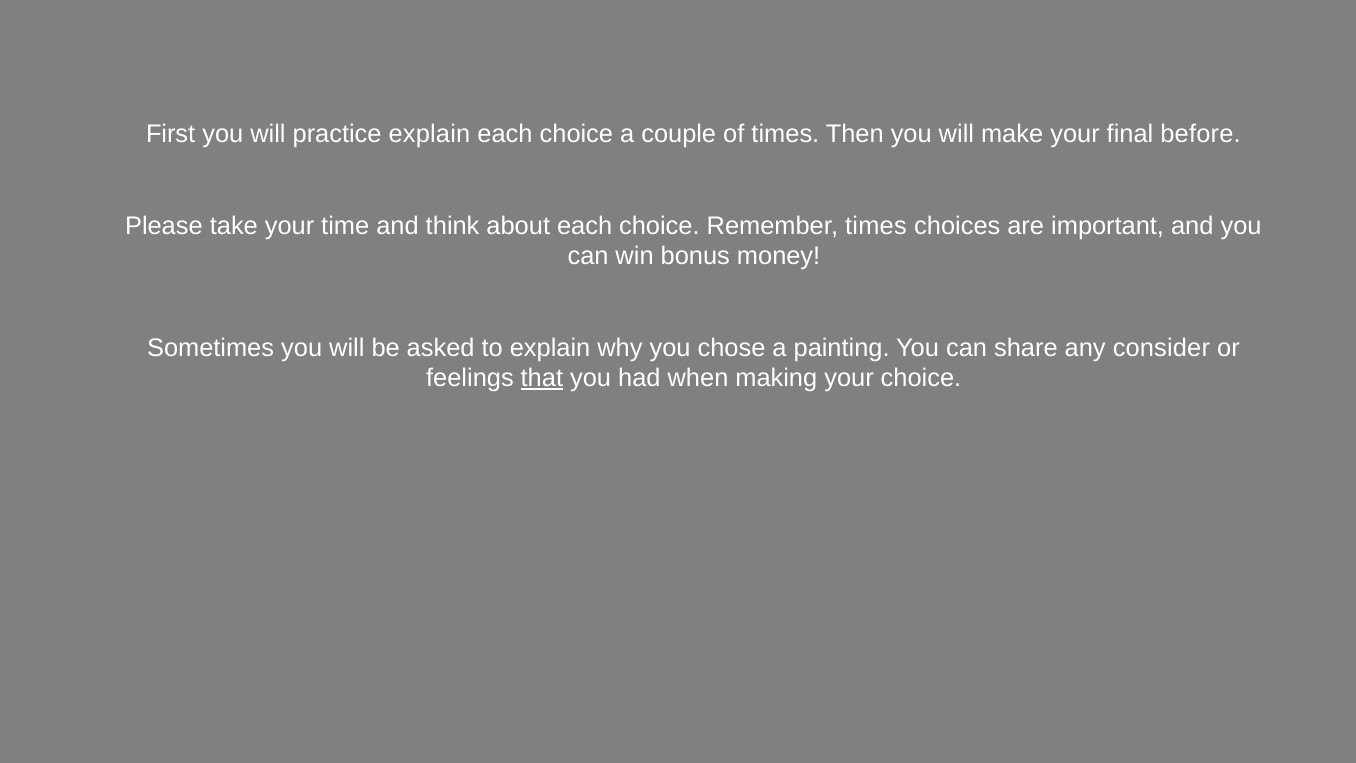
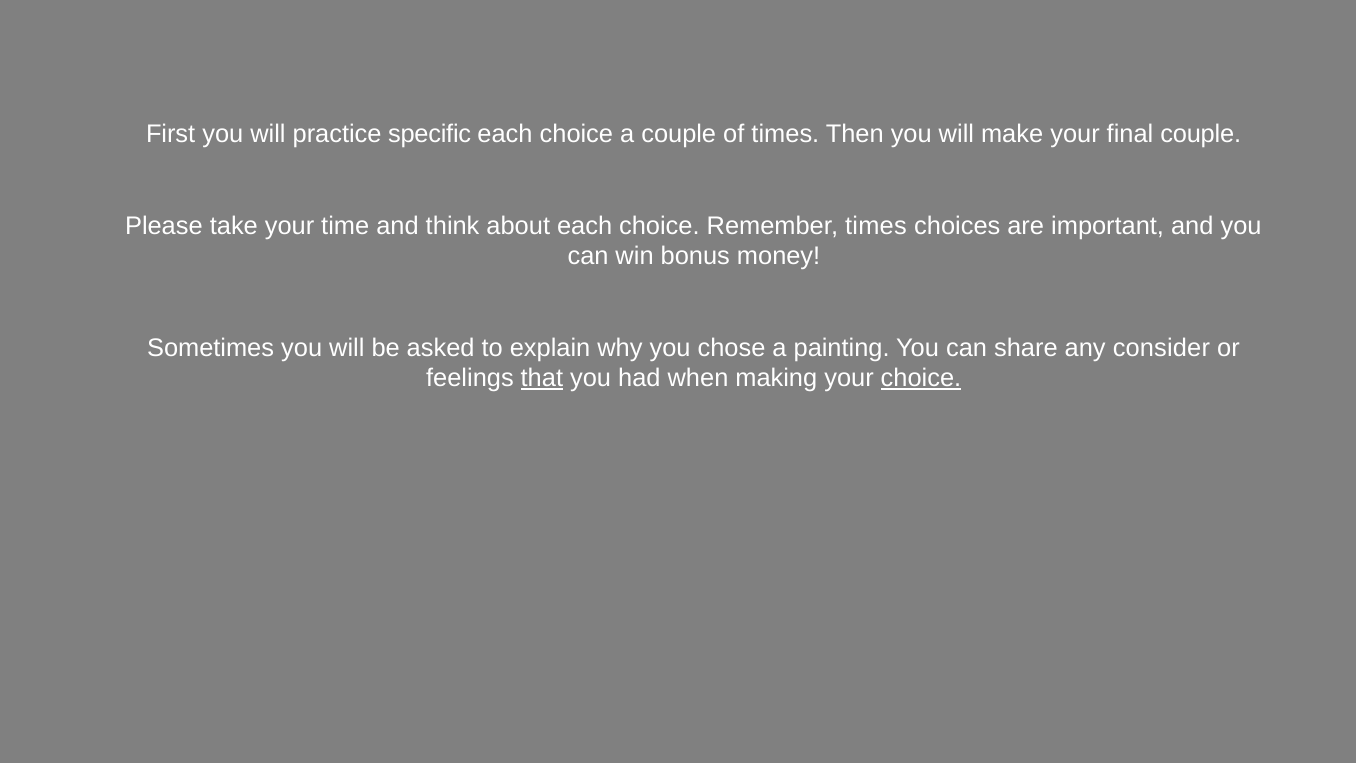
practice explain: explain -> specific (430, 134)
final before: before -> couple (1201, 134)
choice underline: none -> present (921, 378)
